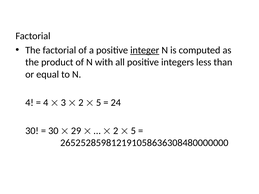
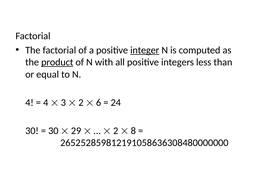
product underline: none -> present (57, 62)
5: 5 -> 6 (99, 103)
5: 5 -> 8 (133, 131)
